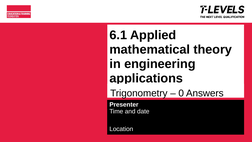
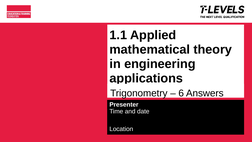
6.1: 6.1 -> 1.1 (118, 35)
0: 0 -> 6 (181, 93)
